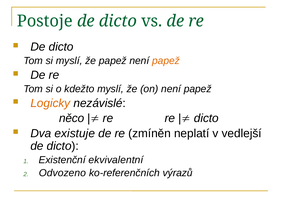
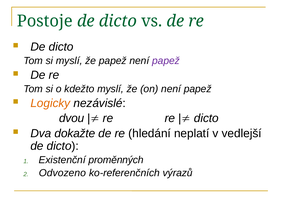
papež colour: orange -> purple (166, 61)
něco: něco -> dvou (72, 118)
existuje: existuje -> dokažte (75, 133)
zmíněn: zmíněn -> hledání (150, 133)
ekvivalentní: ekvivalentní -> proměnných (116, 160)
